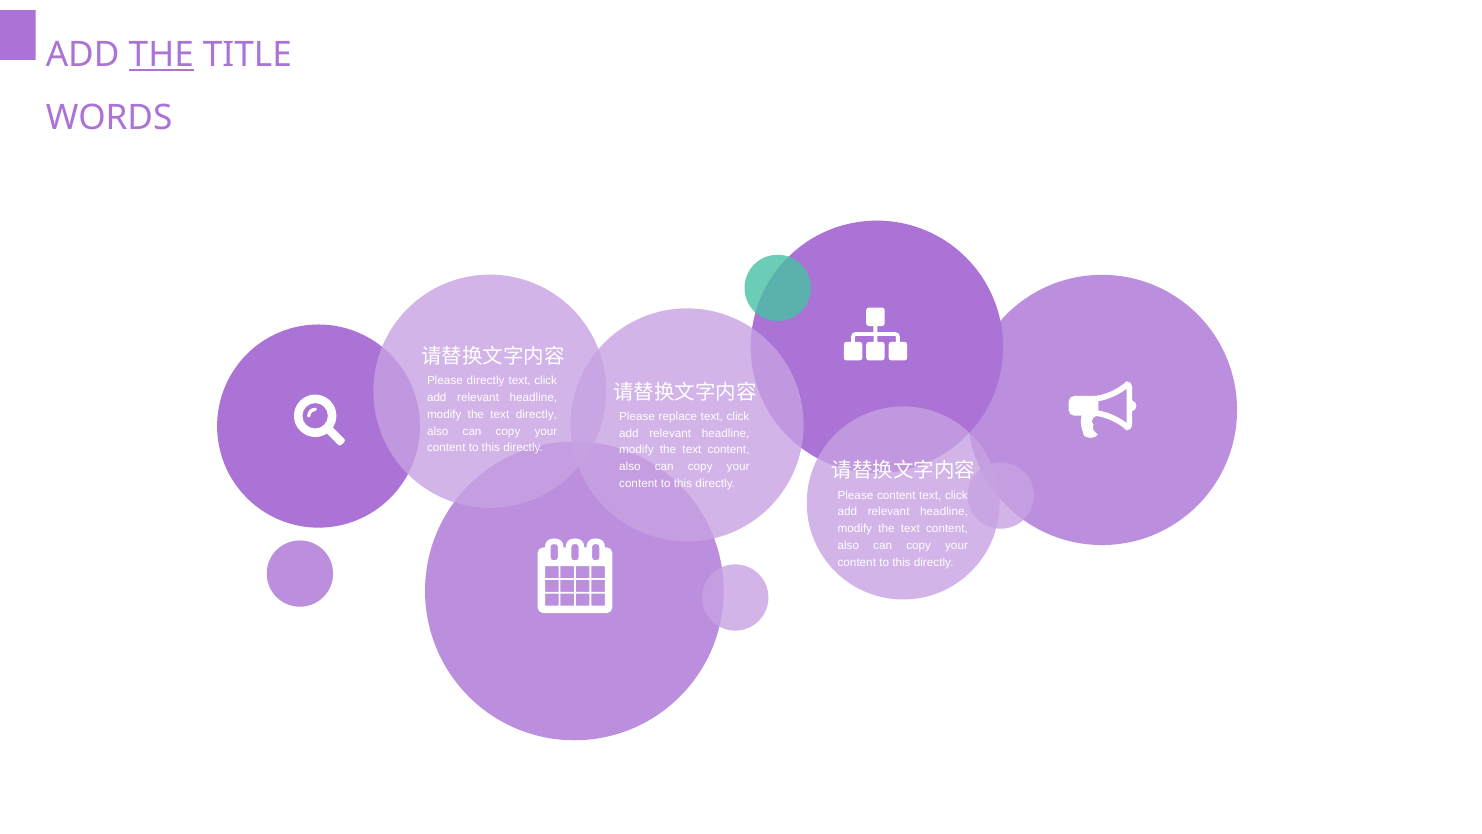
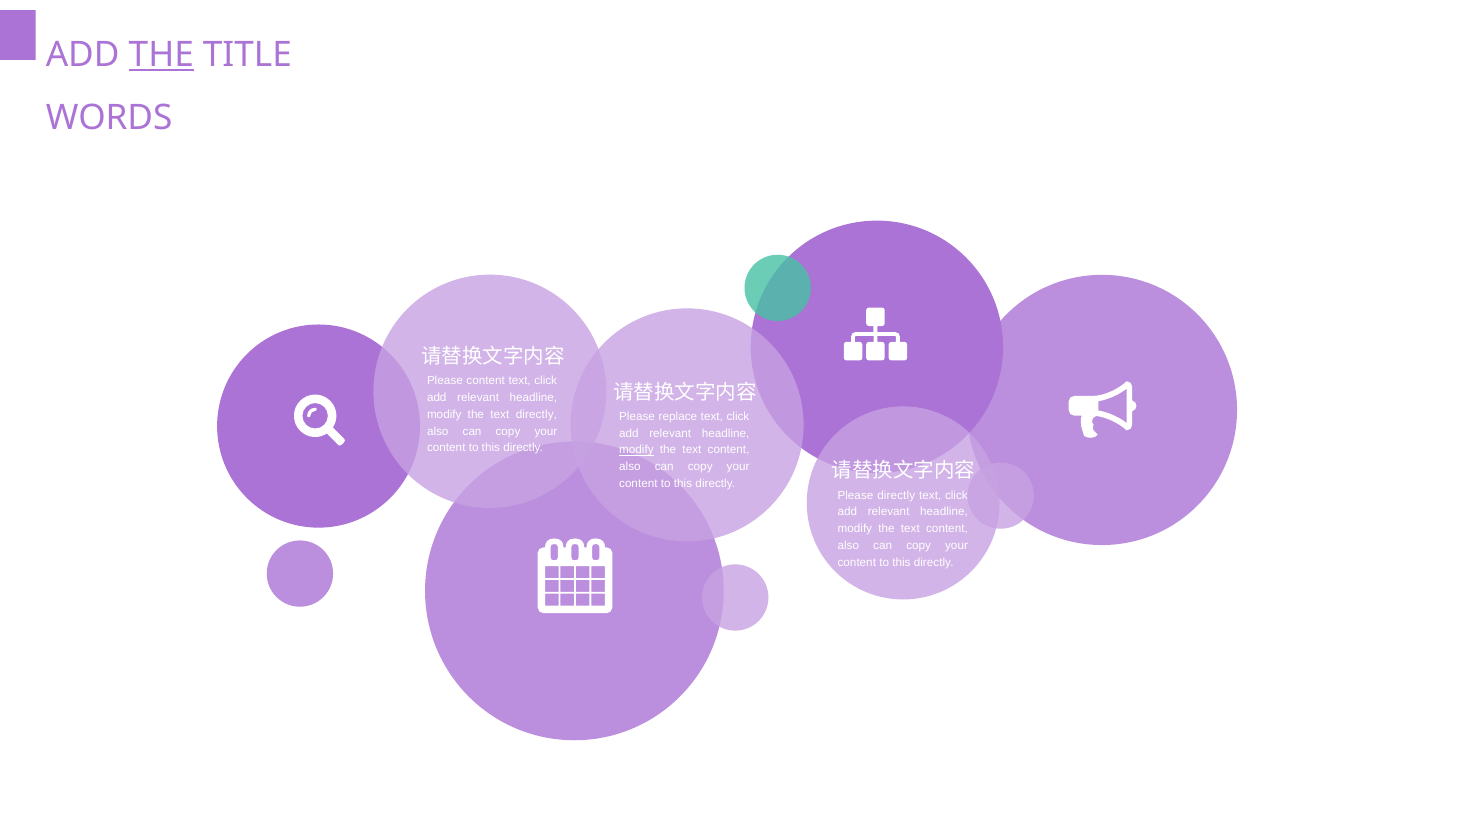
Please directly: directly -> content (486, 381)
modify underline: none -> present (636, 450)
Please content: content -> directly (896, 495)
